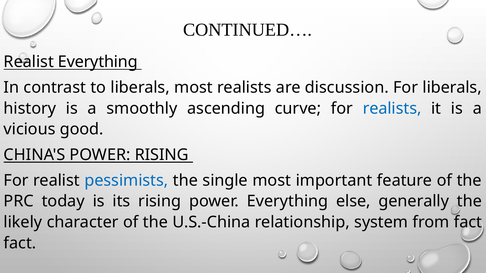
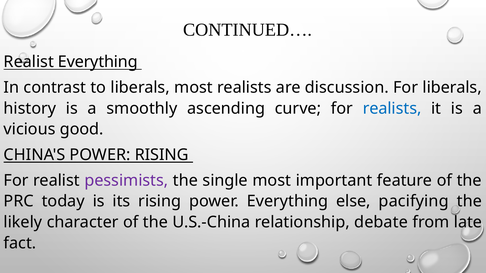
pessimists colour: blue -> purple (126, 181)
generally: generally -> pacifying (414, 202)
system: system -> debate (381, 223)
from fact: fact -> late (468, 223)
